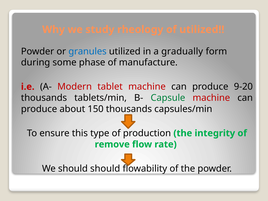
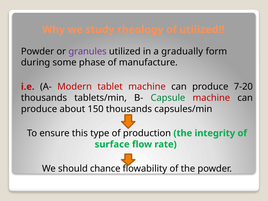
granules colour: blue -> purple (87, 51)
9-20: 9-20 -> 7-20 (243, 87)
remove: remove -> surface (112, 144)
should should: should -> chance (105, 169)
